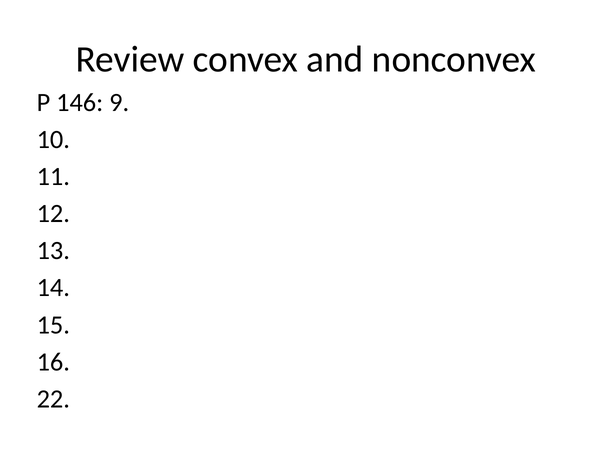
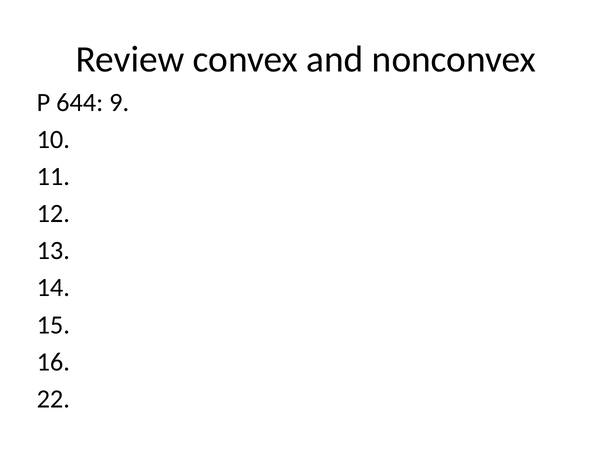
146: 146 -> 644 (80, 102)
